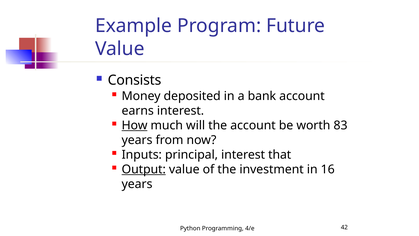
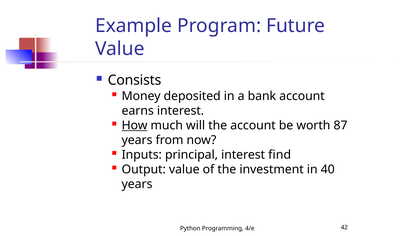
83: 83 -> 87 (341, 125)
that: that -> find (280, 155)
Output underline: present -> none (144, 169)
16: 16 -> 40 (328, 169)
